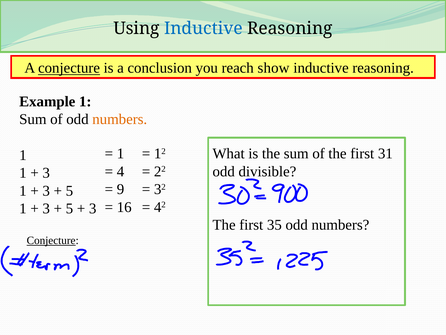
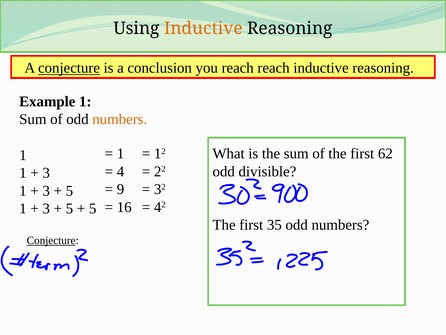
Inductive colour: blue -> orange (203, 28)
reach show: show -> reach (274, 68)
31: 31 -> 62 (385, 153)
3: 3 -> 5 (93, 208)
